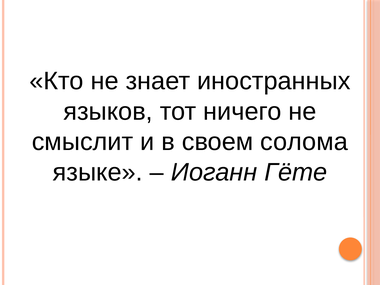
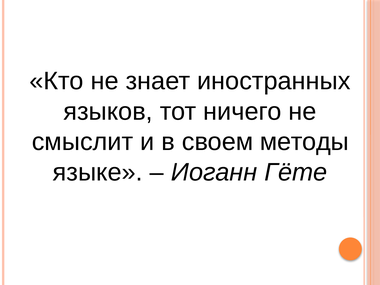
солома: солома -> методы (304, 142)
